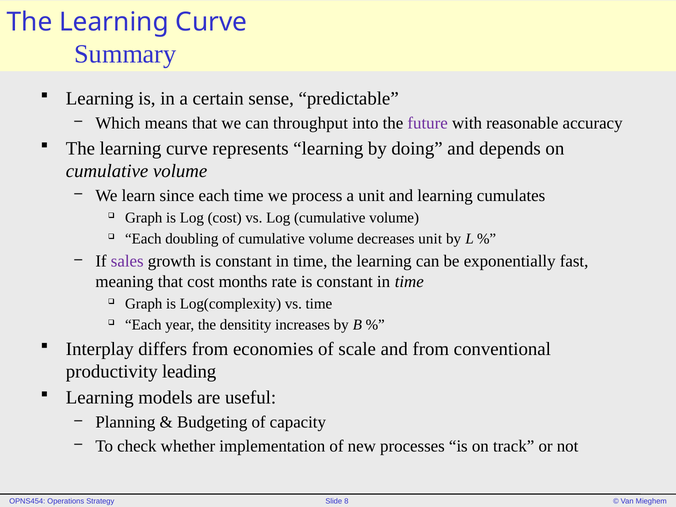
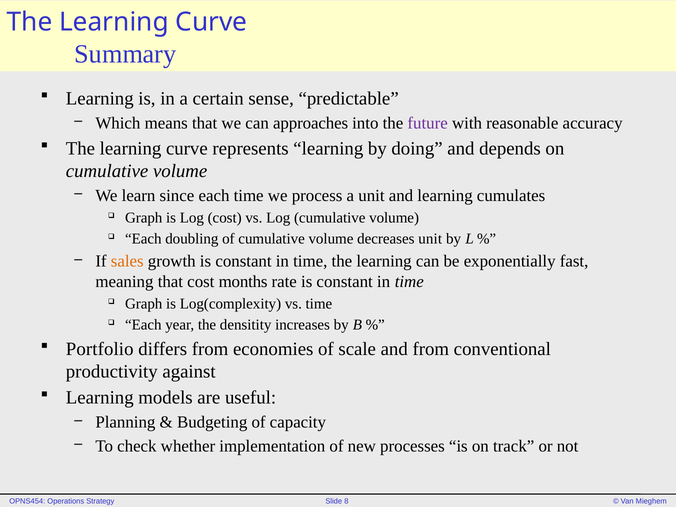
throughput: throughput -> approaches (311, 123)
sales colour: purple -> orange (127, 261)
Interplay: Interplay -> Portfolio (100, 349)
leading: leading -> against (189, 371)
